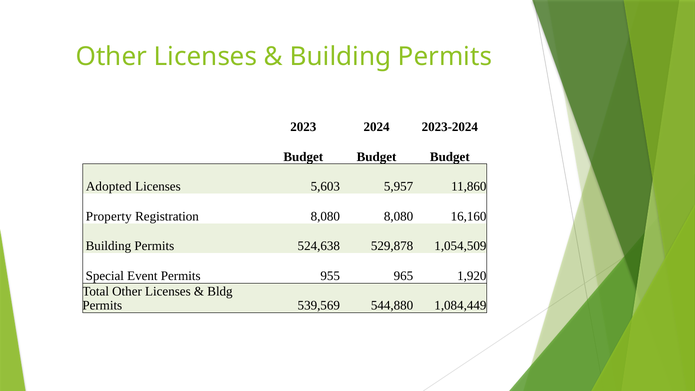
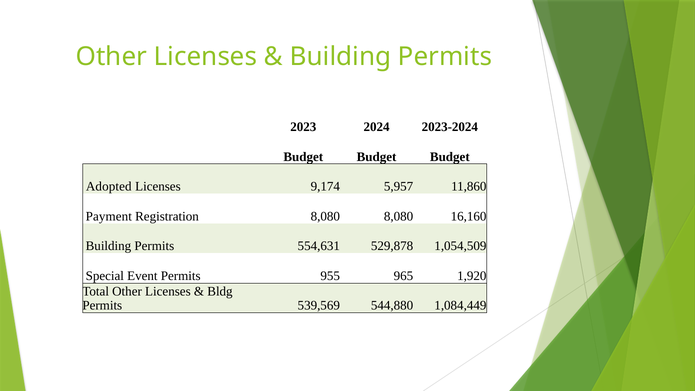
5,603: 5,603 -> 9,174 (325, 187)
Property: Property -> Payment (109, 216)
524,638: 524,638 -> 554,631 (319, 246)
